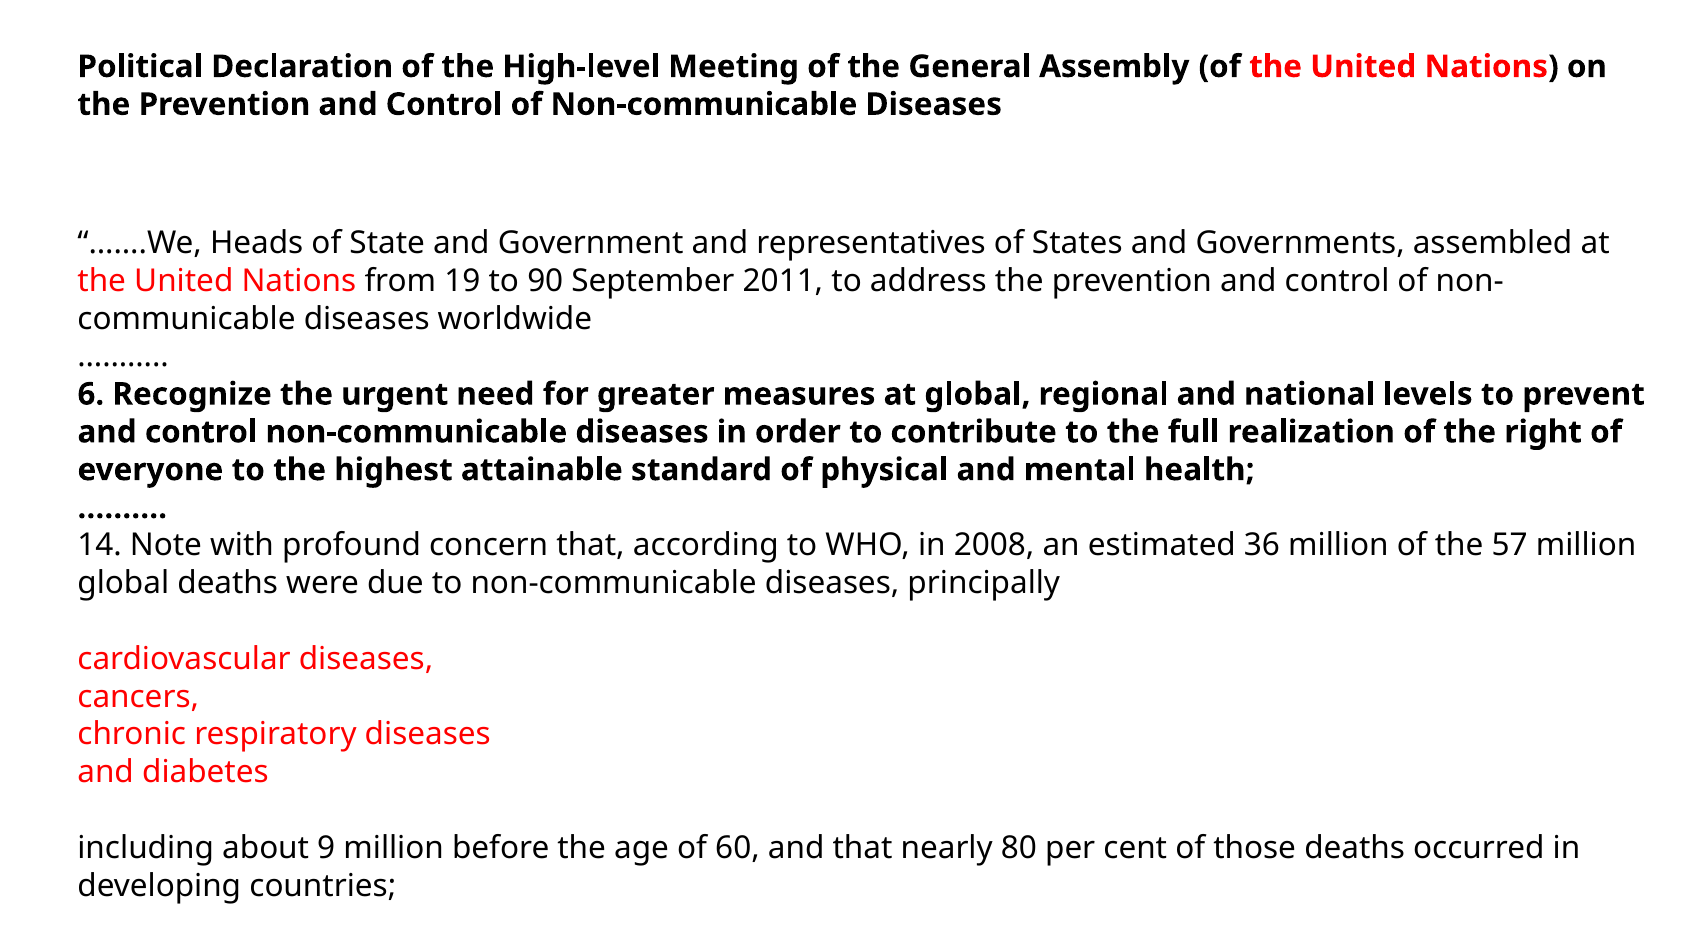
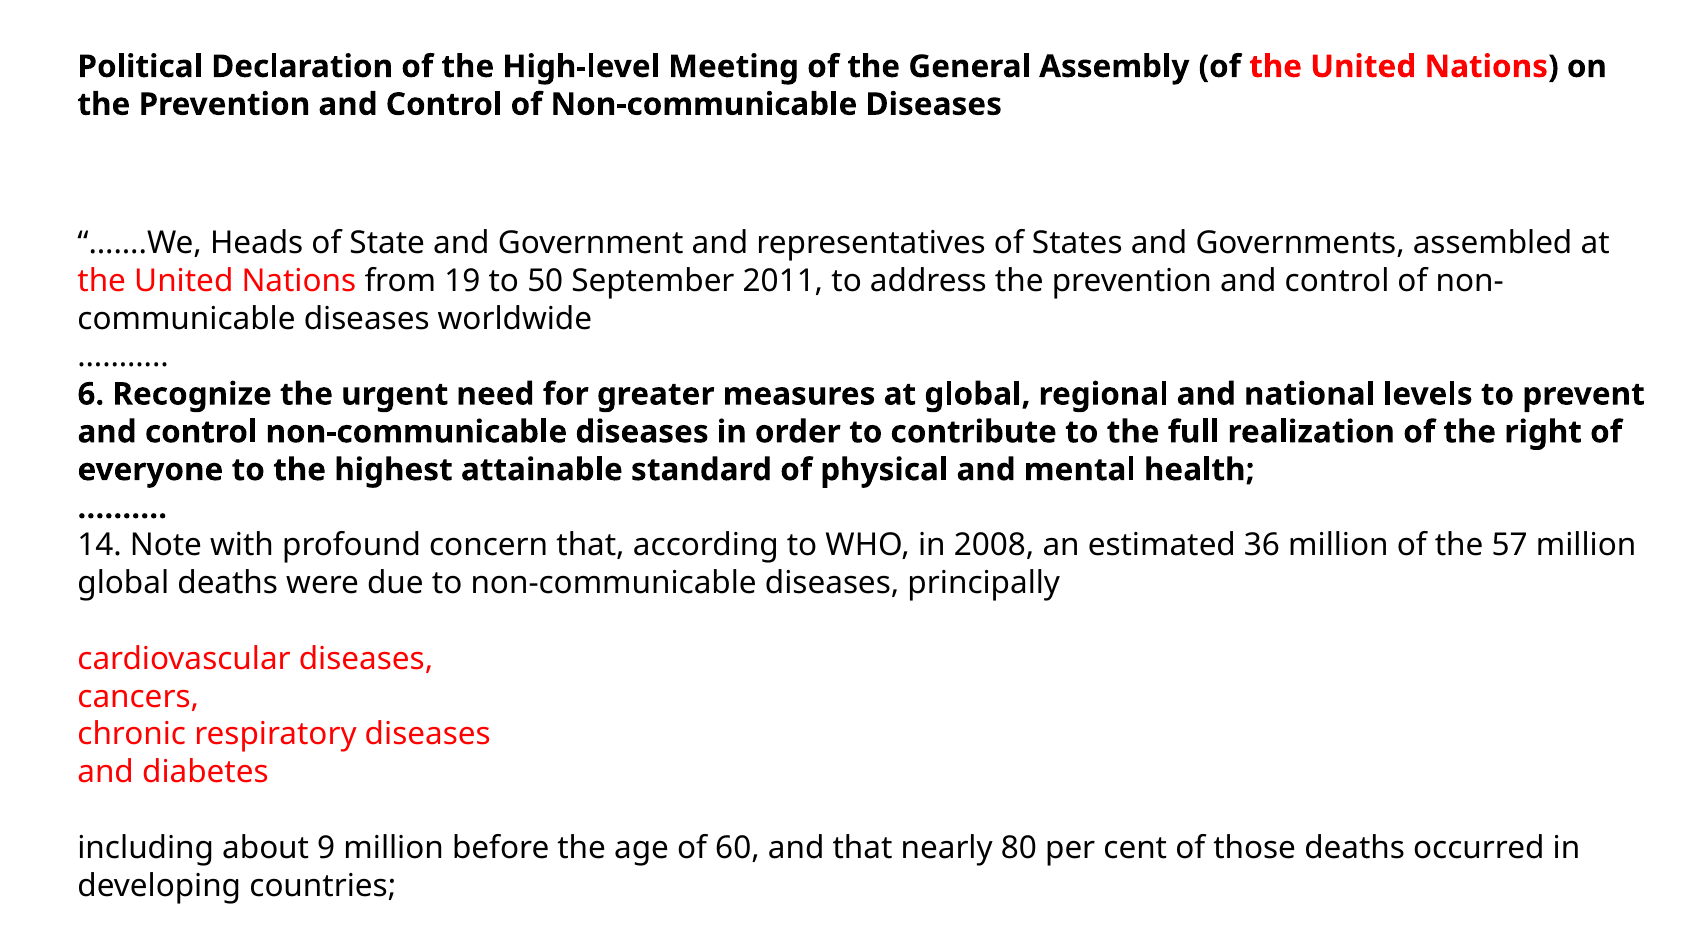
90: 90 -> 50 (545, 281)
